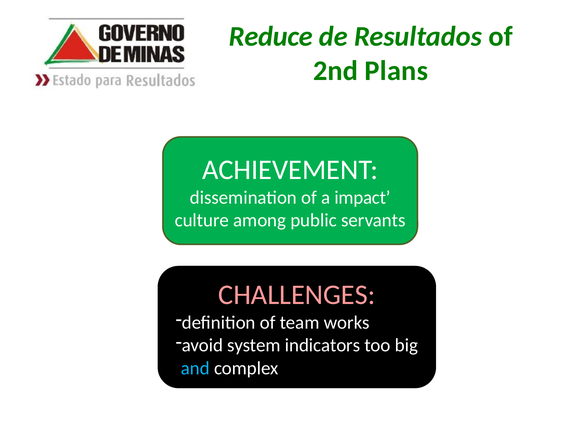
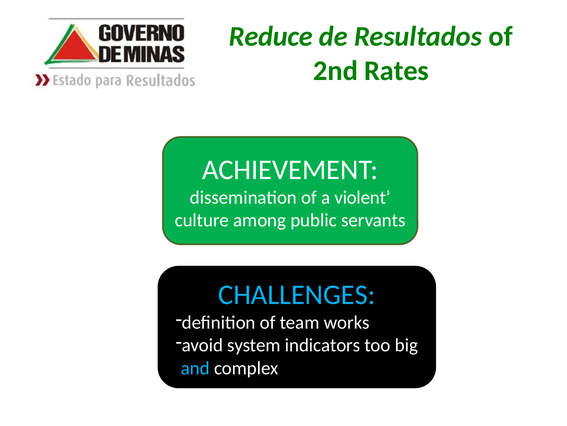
Plans: Plans -> Rates (396, 71)
impact: impact -> violent (362, 197)
CHALLENGES colour: pink -> light blue (297, 294)
